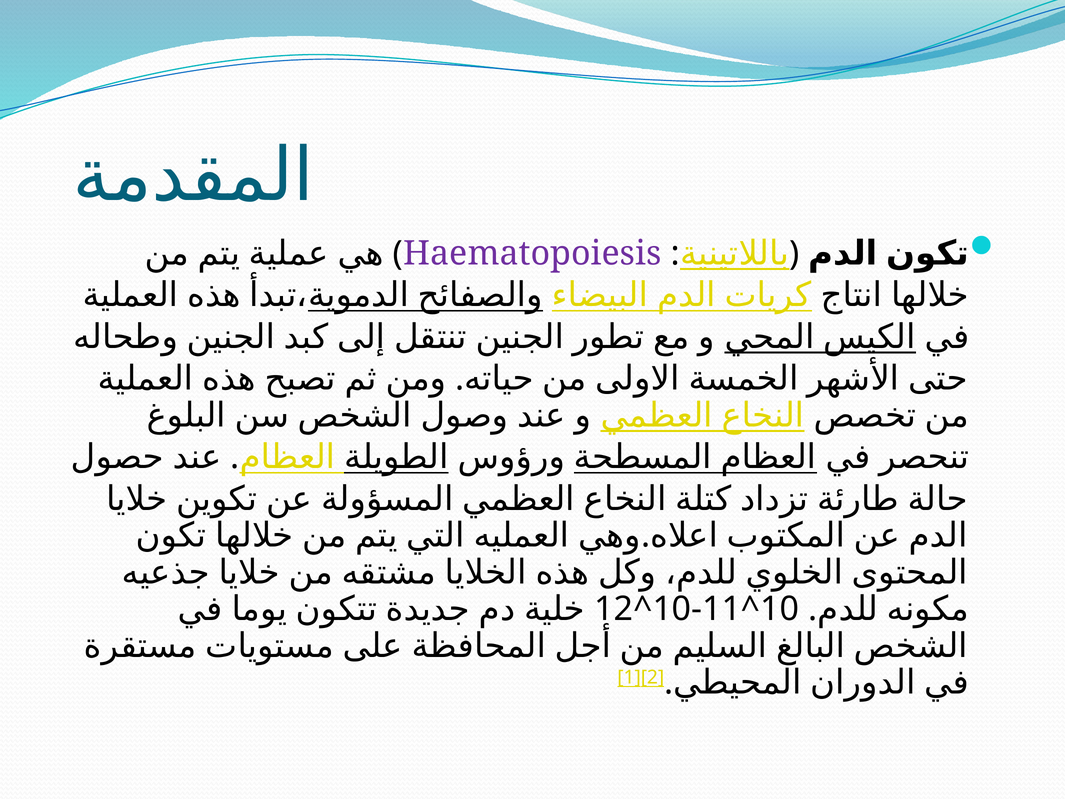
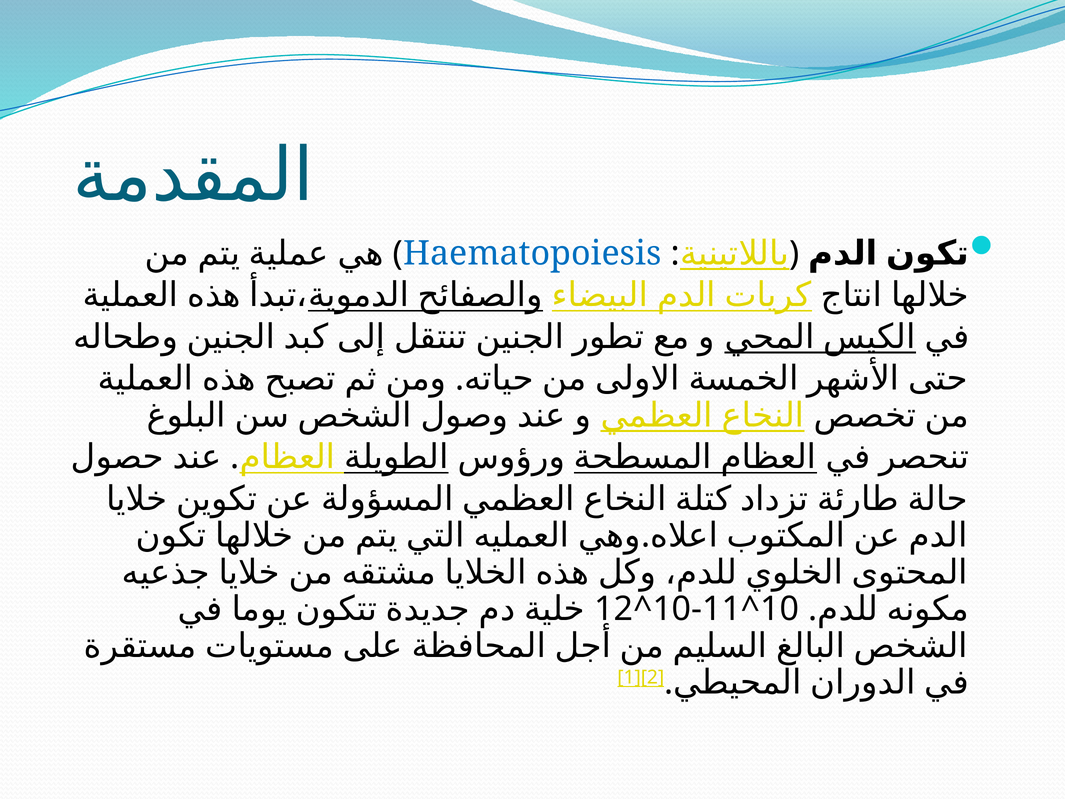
Haematopoiesis colour: purple -> blue (532, 253)
